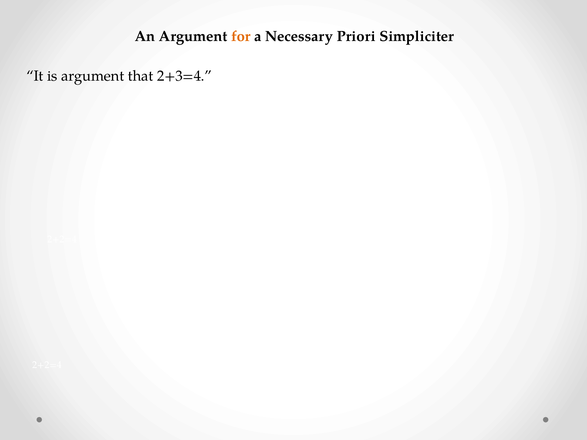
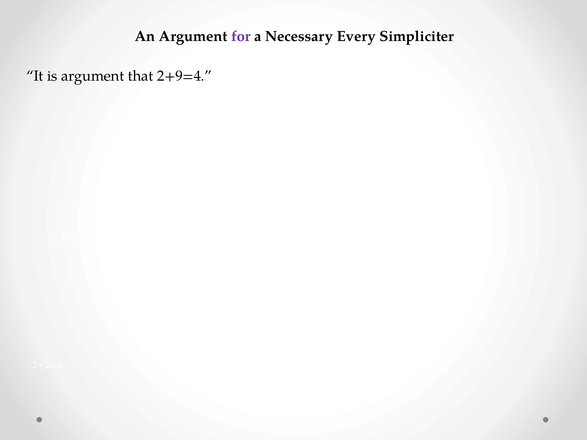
for colour: orange -> purple (241, 36)
Priori: Priori -> Every (356, 36)
2+3=4: 2+3=4 -> 2+9=4 (184, 76)
